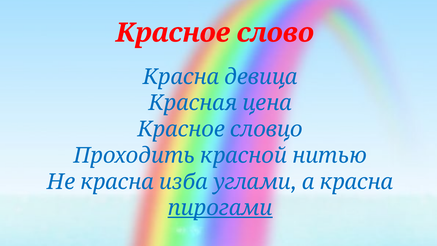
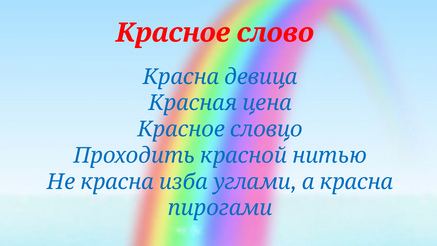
пирогами underline: present -> none (220, 208)
